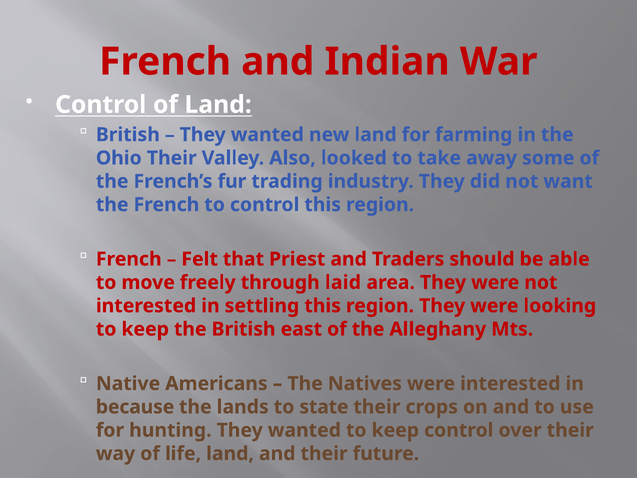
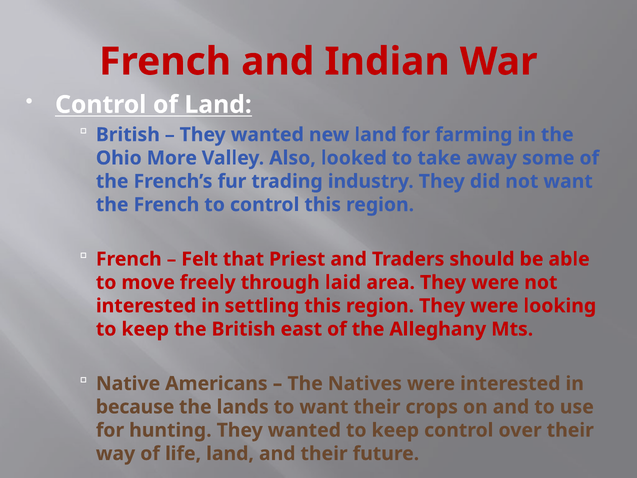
Ohio Their: Their -> More (172, 158)
to state: state -> want (324, 407)
